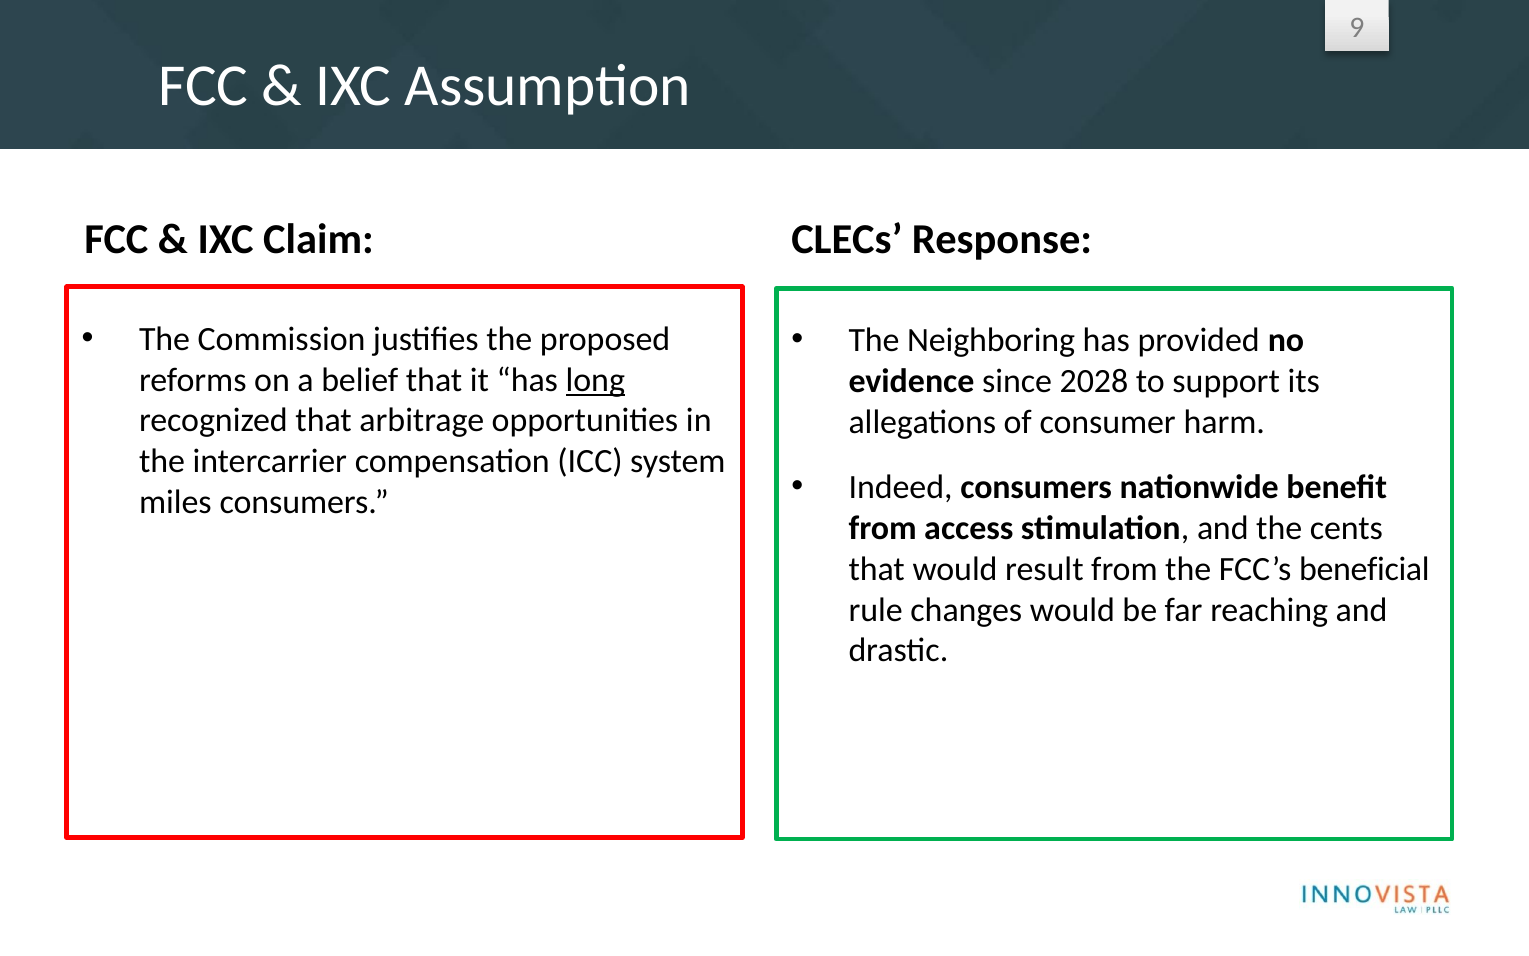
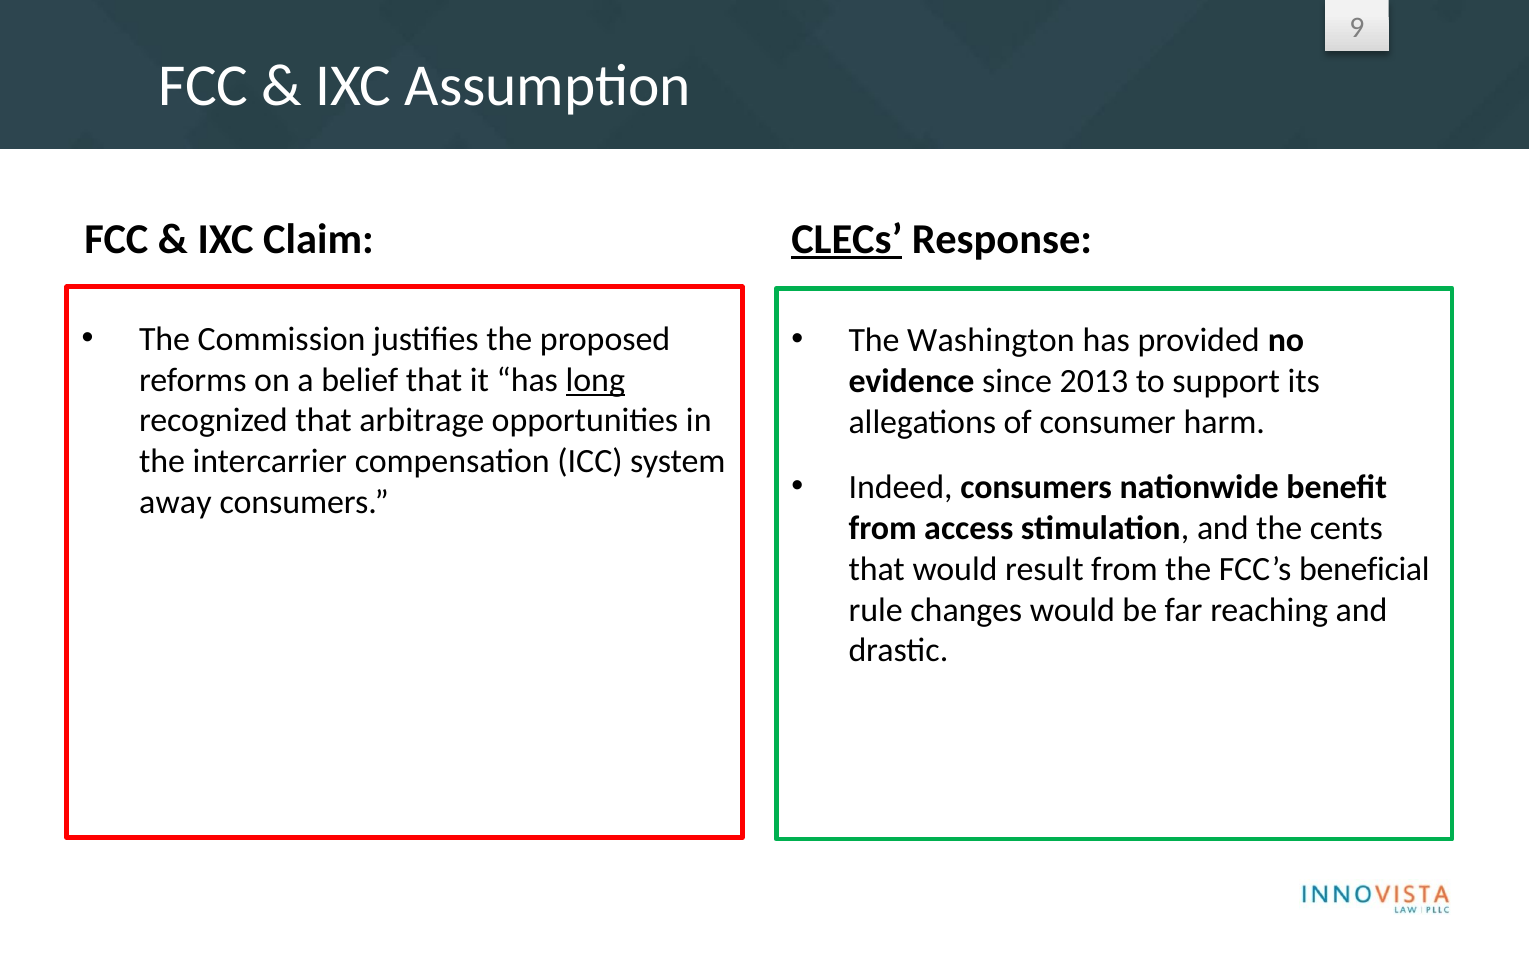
CLECs underline: none -> present (847, 239)
Neighboring: Neighboring -> Washington (991, 341)
2028: 2028 -> 2013 (1094, 381)
miles: miles -> away (175, 502)
